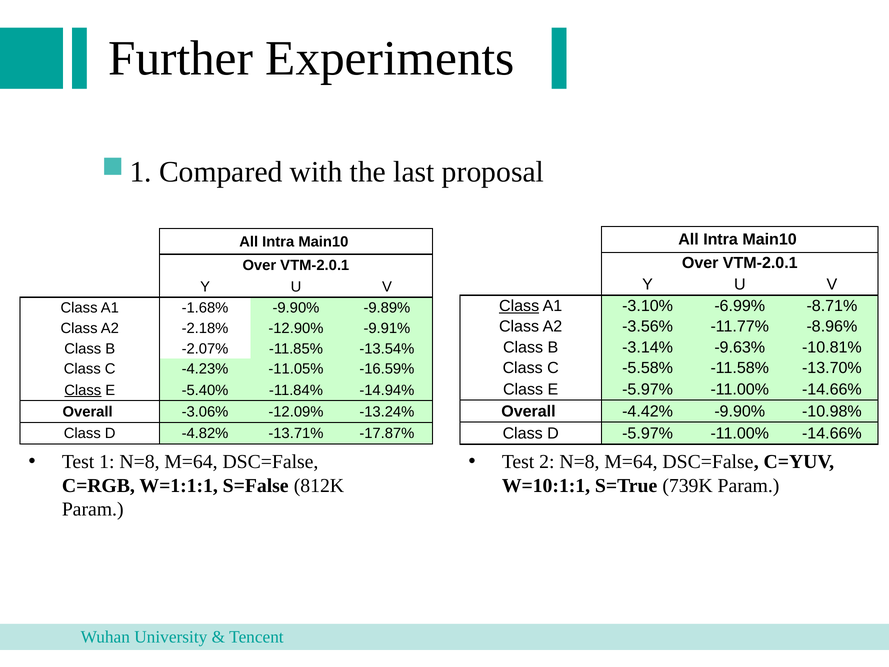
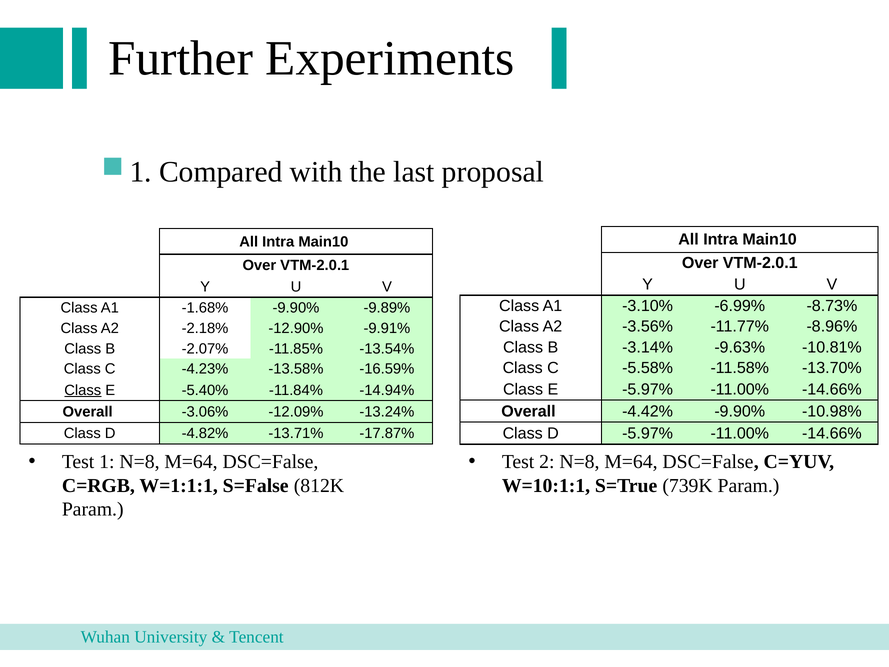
Class underline: present -> none (519, 306)
-8.71%: -8.71% -> -8.73% (832, 306)
-11.05%: -11.05% -> -13.58% (296, 369)
